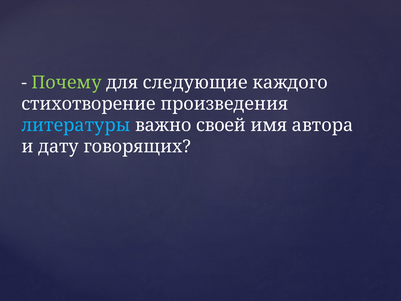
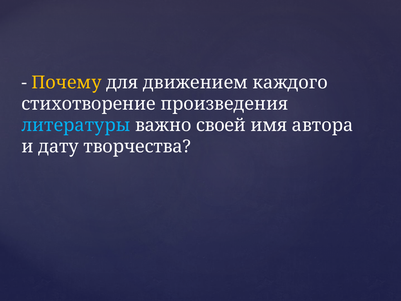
Почему colour: light green -> yellow (66, 82)
следующие: следующие -> движением (195, 82)
говорящих: говорящих -> творчества (137, 147)
